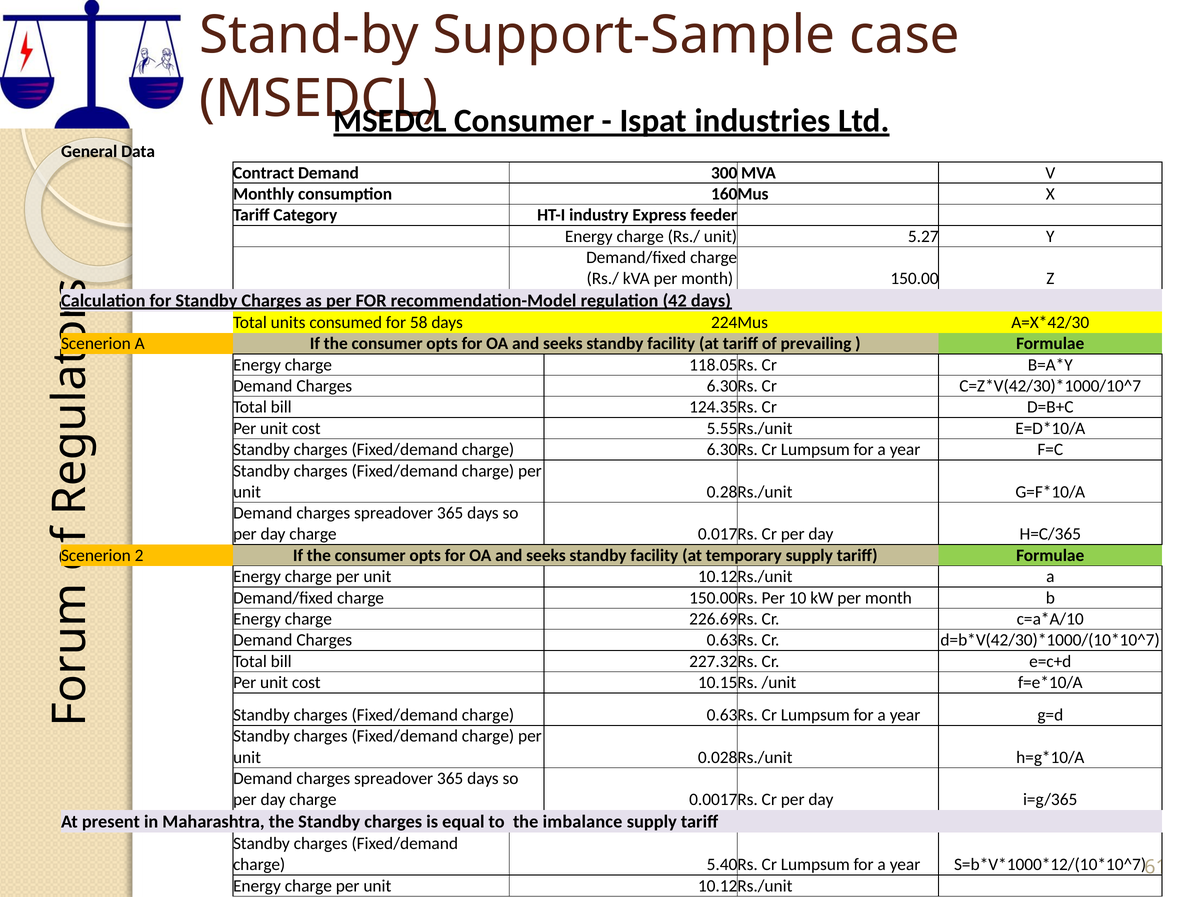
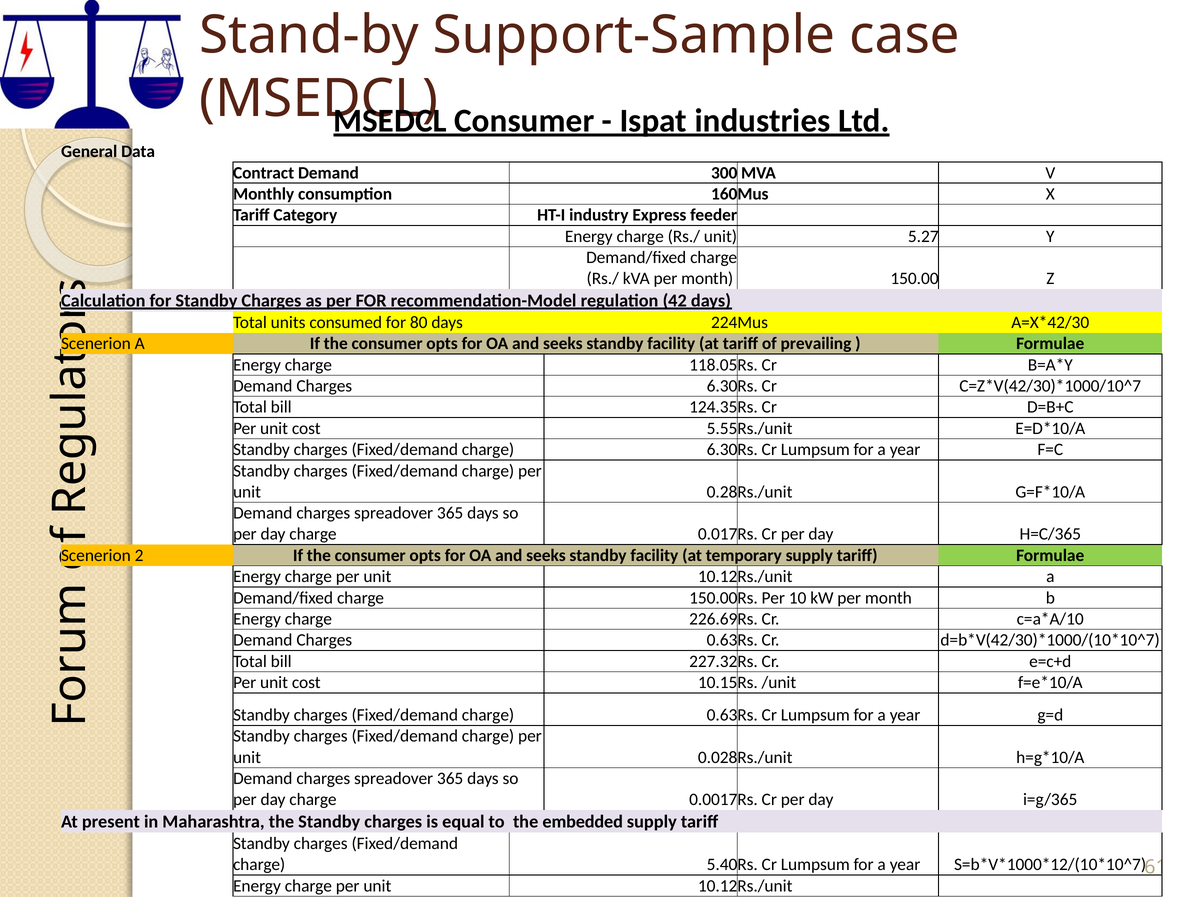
58: 58 -> 80 (419, 322)
imbalance: imbalance -> embedded (583, 821)
